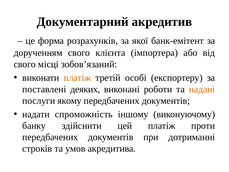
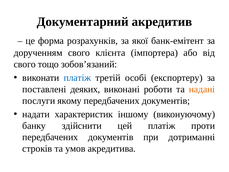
місці: місці -> тощо (48, 64)
платіж colour: orange -> blue (77, 78)
спроможність: спроможність -> характеристик (84, 114)
